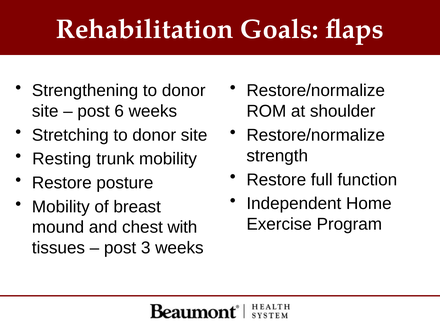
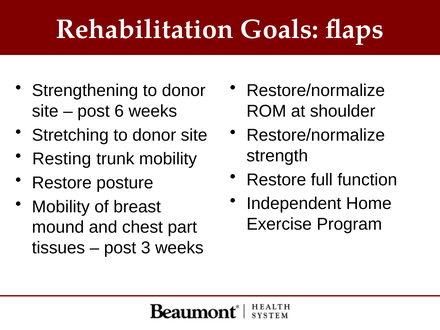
with: with -> part (182, 227)
